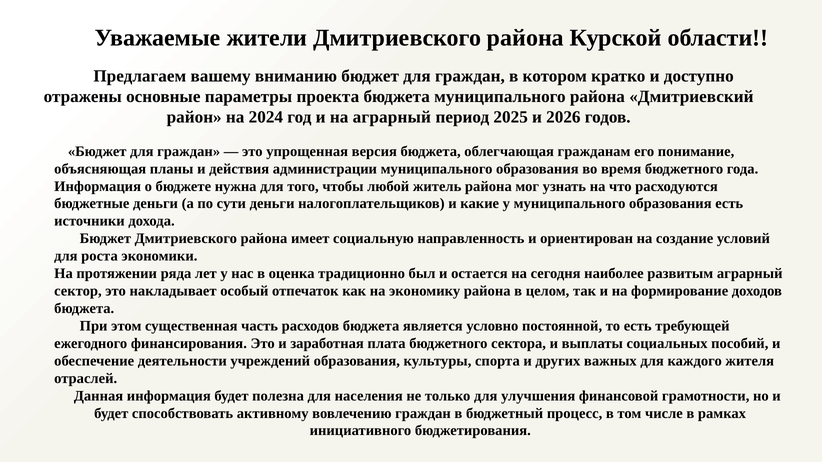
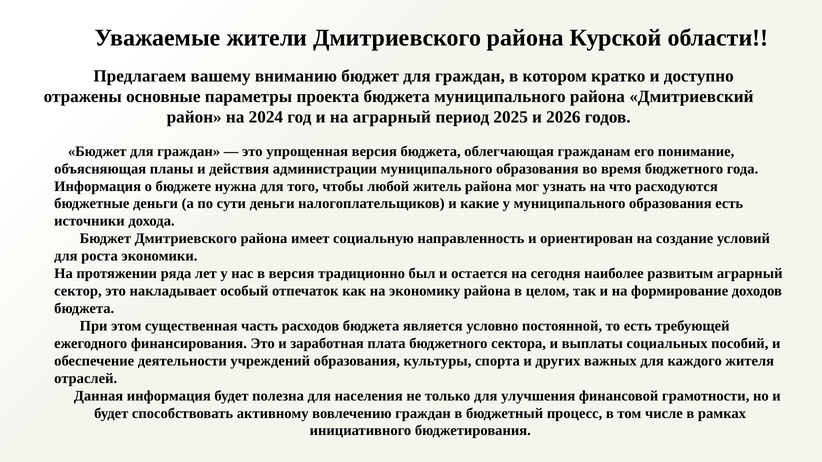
в оценка: оценка -> версия (292, 274)
